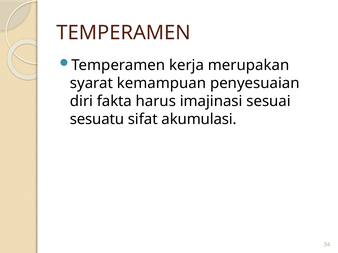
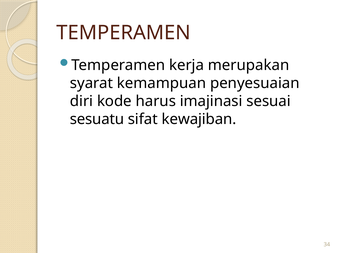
fakta: fakta -> kode (114, 101)
akumulasi: akumulasi -> kewajiban (199, 119)
